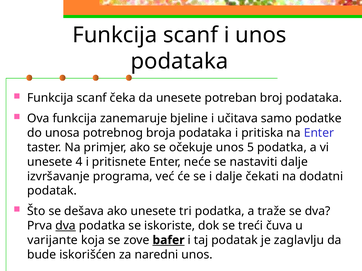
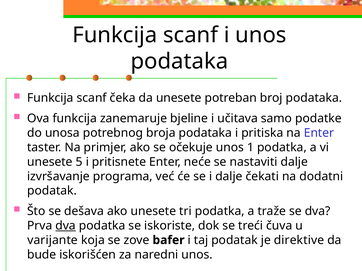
5: 5 -> 1 (251, 148)
4: 4 -> 5 (79, 162)
bafer underline: present -> none (169, 241)
zaglavlju: zaglavlju -> direktive (299, 241)
